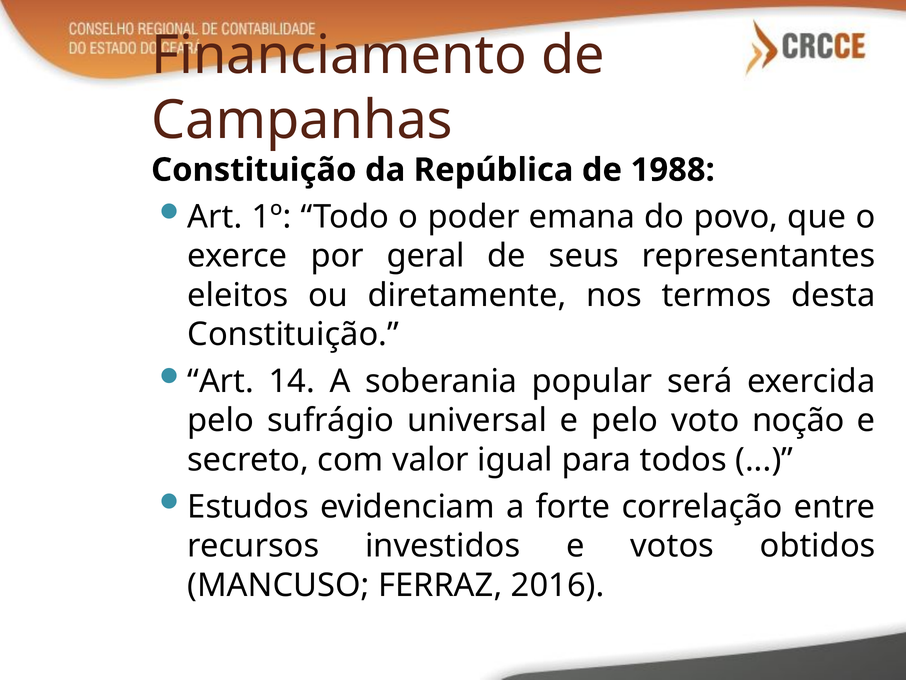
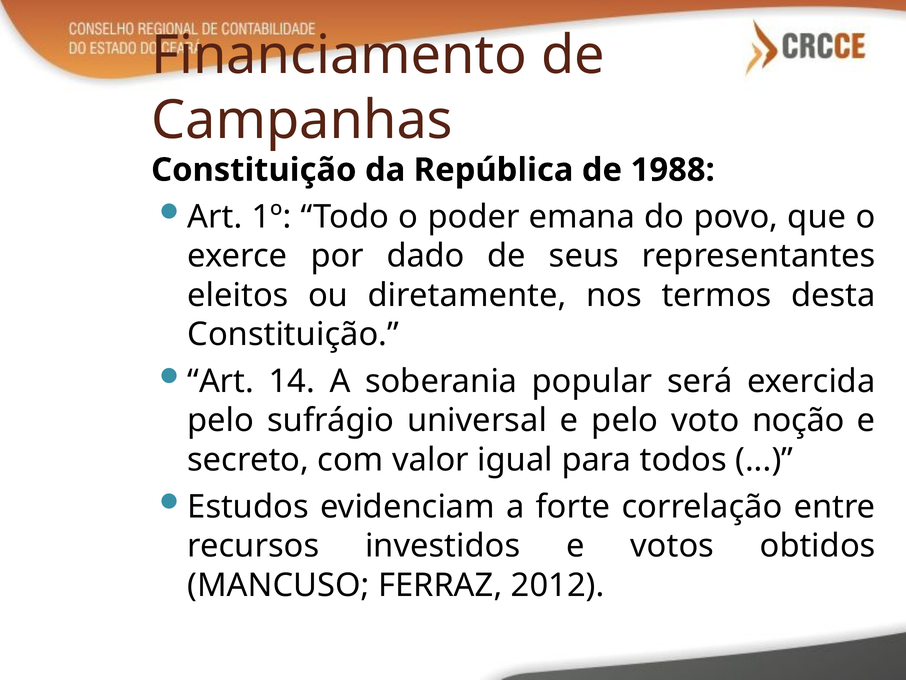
geral: geral -> dado (426, 256)
2016: 2016 -> 2012 (558, 585)
